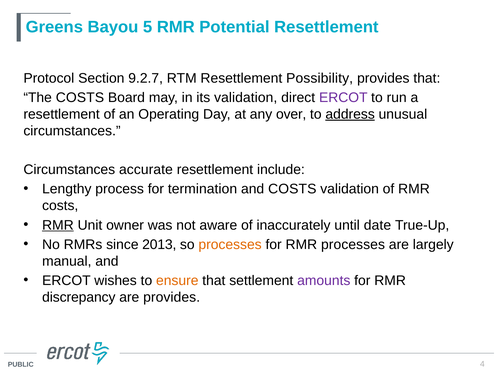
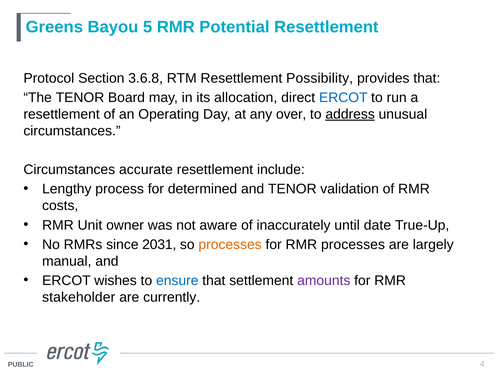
9.2.7: 9.2.7 -> 3.6.8 (146, 78)
The COSTS: COSTS -> TENOR (80, 98)
its validation: validation -> allocation (246, 98)
ERCOT colour: purple -> blue (343, 98)
termination: termination -> determined (203, 189)
and COSTS: COSTS -> TENOR (292, 189)
RMR underline: present -> none (58, 225)
2013: 2013 -> 2031 (159, 245)
ensure colour: orange -> blue (177, 281)
discrepancy: discrepancy -> stakeholder (79, 297)
are provides: provides -> currently (172, 297)
